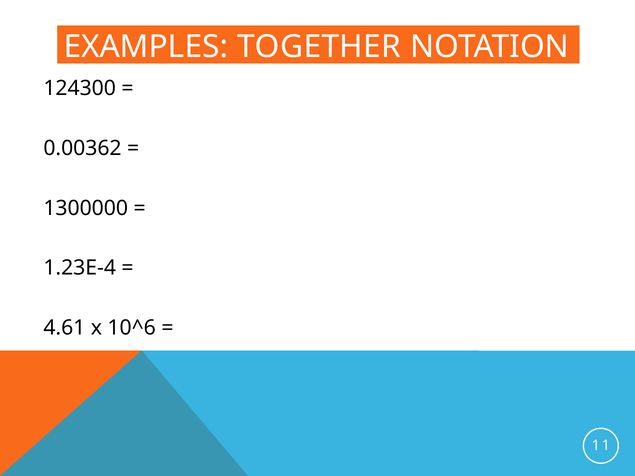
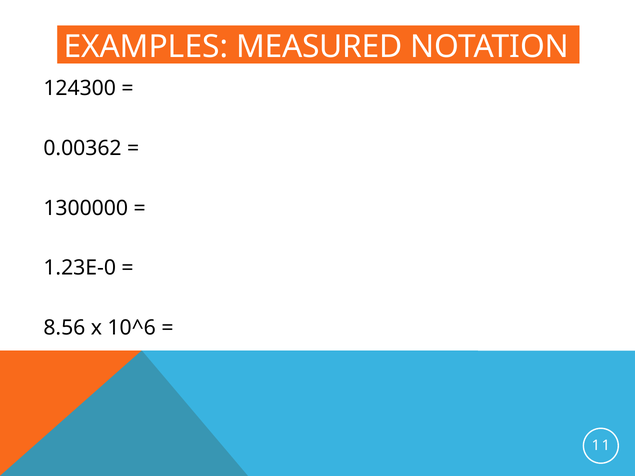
TOGETHER: TOGETHER -> MEASURED (319, 47)
1.23E-4: 1.23E-4 -> 1.23E-0 (80, 268)
4.61: 4.61 -> 8.56 (64, 328)
